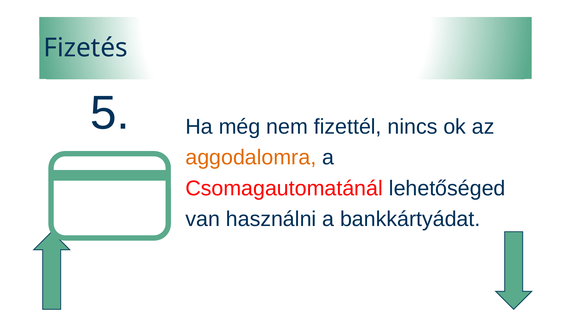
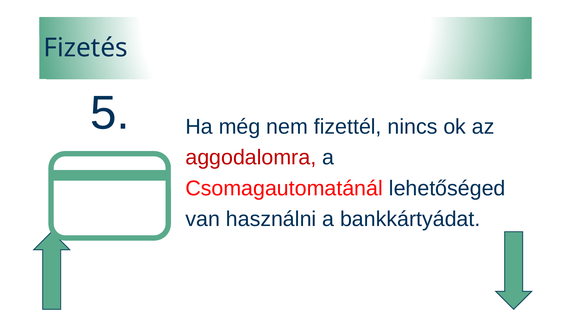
aggodalomra colour: orange -> red (251, 158)
